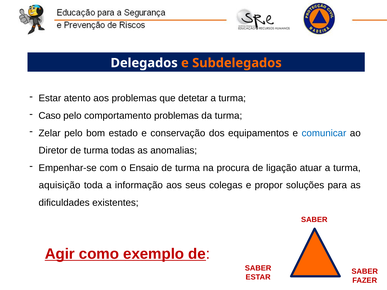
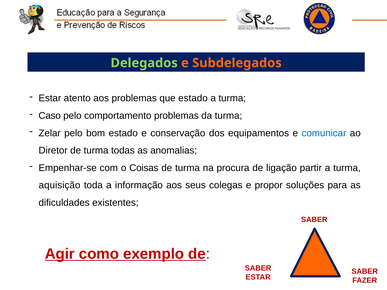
Delegados colour: white -> light green (144, 63)
que detetar: detetar -> estado (193, 98)
Ensaio: Ensaio -> Coisas (144, 168)
atuar: atuar -> partir (311, 168)
